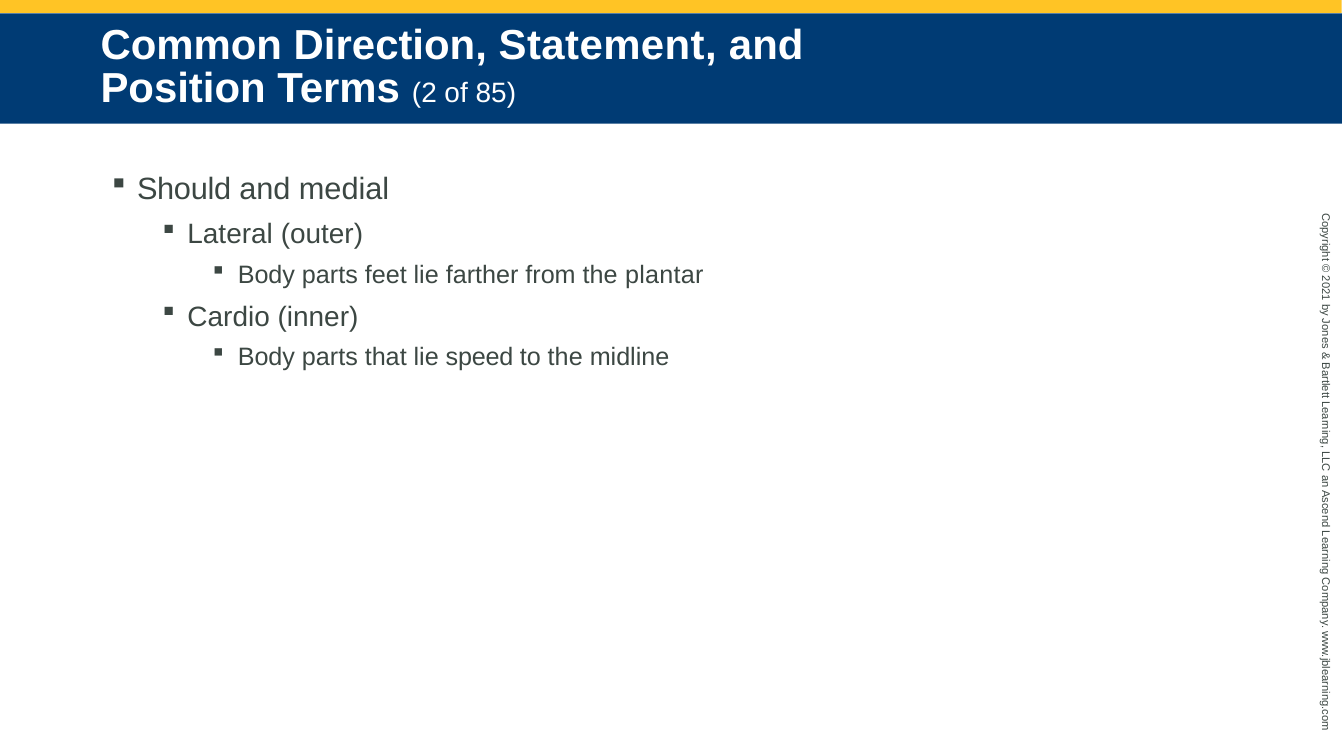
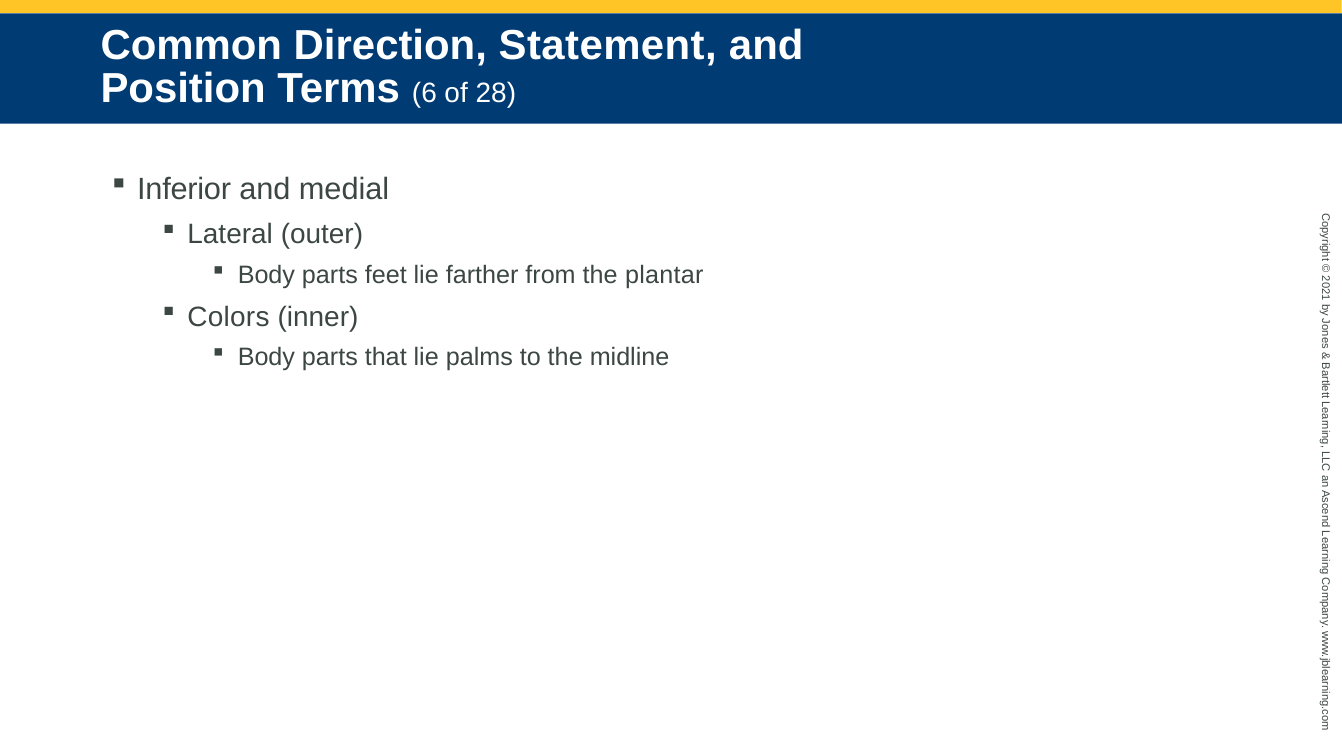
Terms 2: 2 -> 6 (424, 93)
85: 85 -> 28 (496, 93)
Should: Should -> Inferior (184, 190)
Cardio: Cardio -> Colors (229, 317)
speed: speed -> palms (479, 357)
